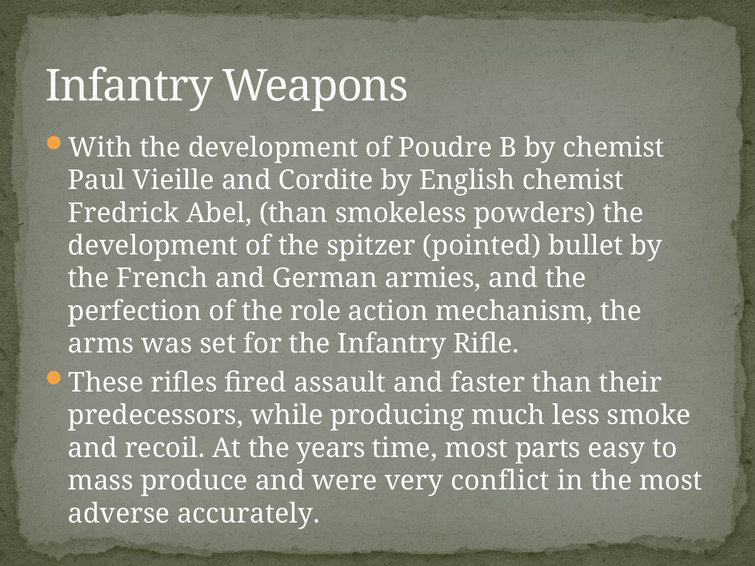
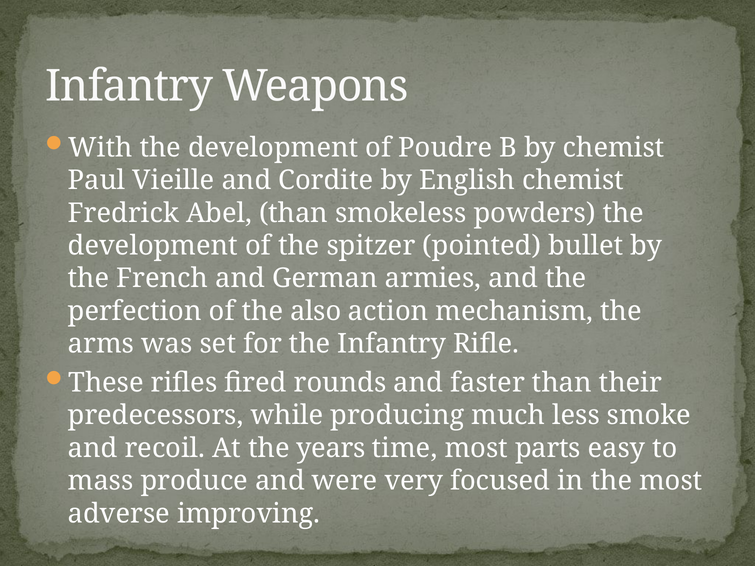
role: role -> also (316, 311)
assault: assault -> rounds (340, 383)
conflict: conflict -> focused (500, 481)
accurately: accurately -> improving (249, 514)
